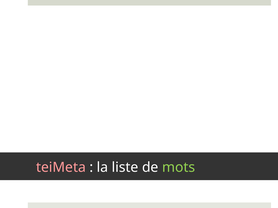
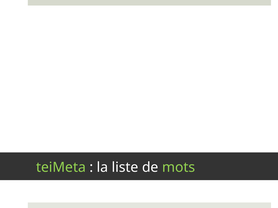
teiMeta colour: pink -> light green (61, 168)
